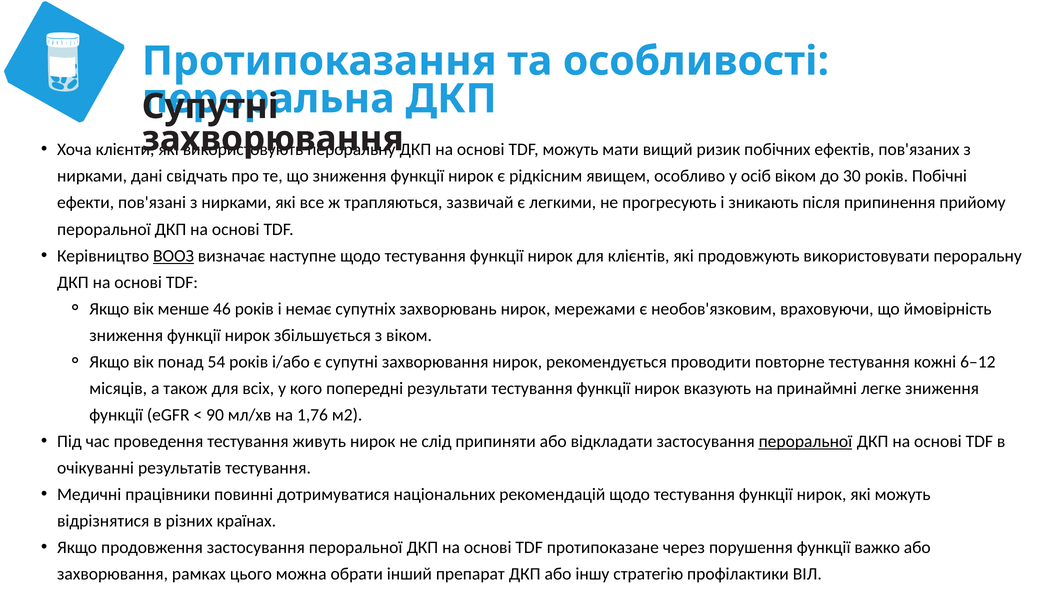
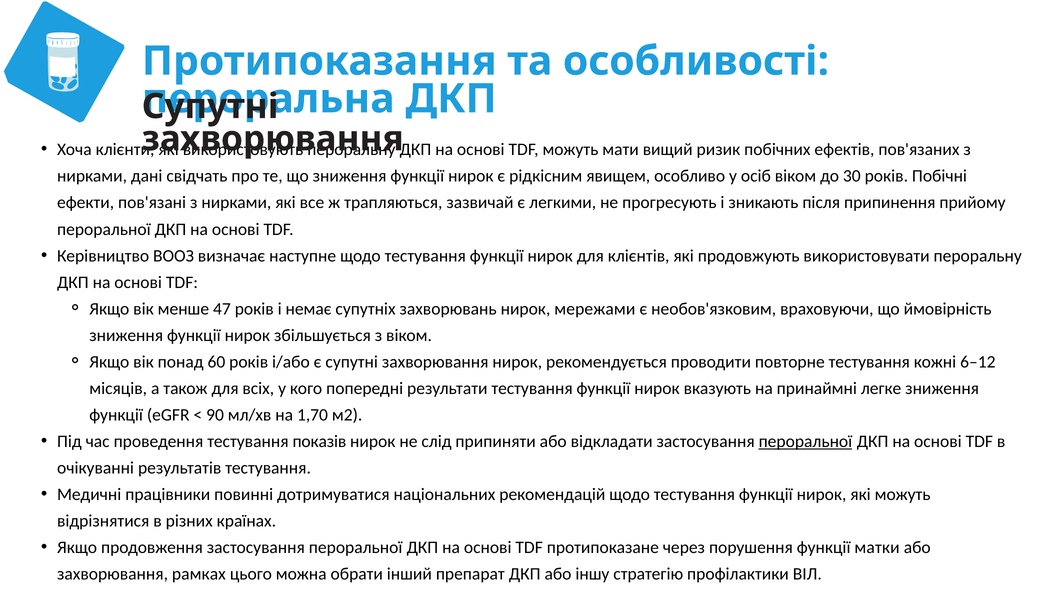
ВООЗ underline: present -> none (174, 256)
46: 46 -> 47 (222, 309)
54: 54 -> 60 (216, 362)
1,76: 1,76 -> 1,70 (312, 415)
живуть: живуть -> показів (319, 441)
важко: важко -> матки (877, 548)
